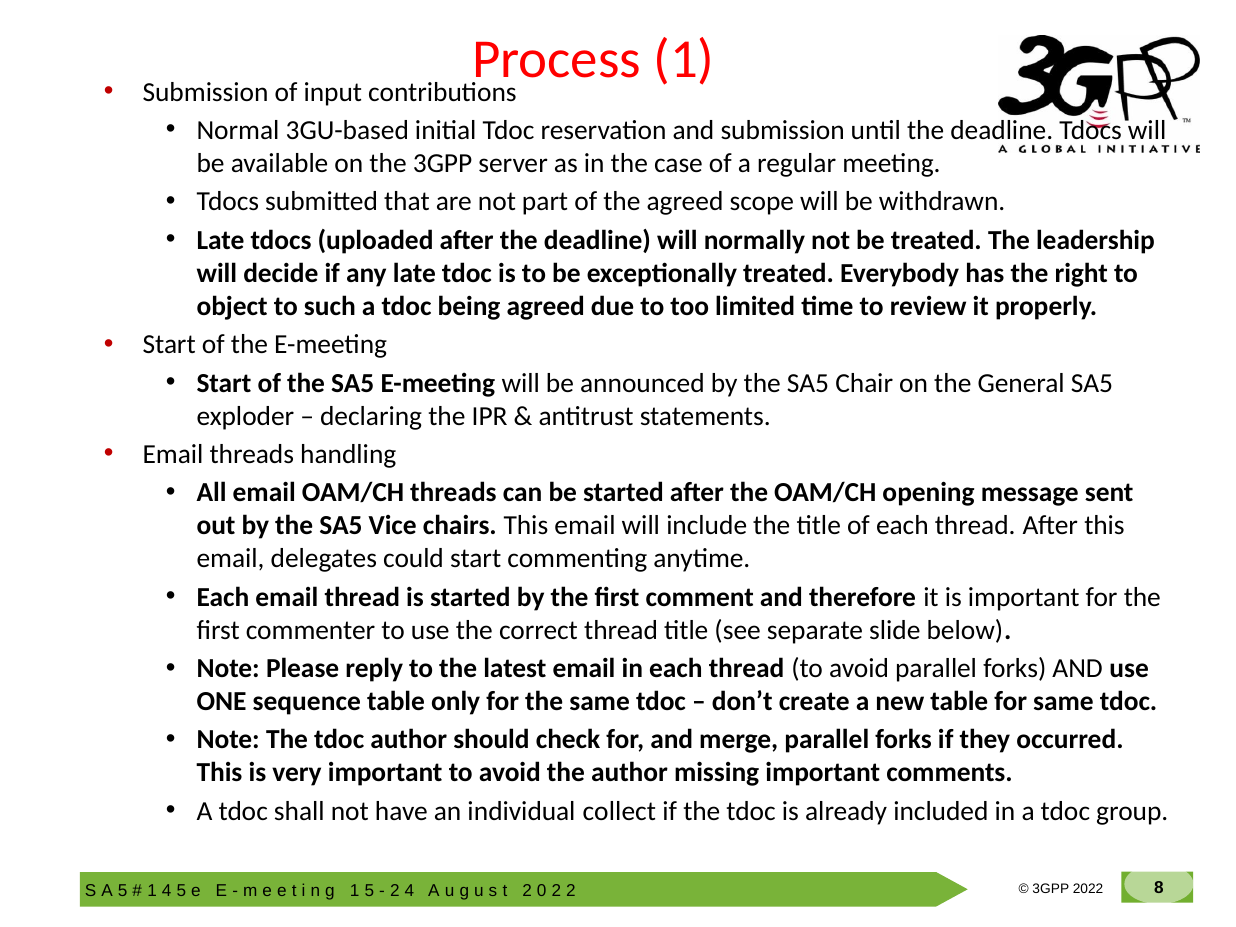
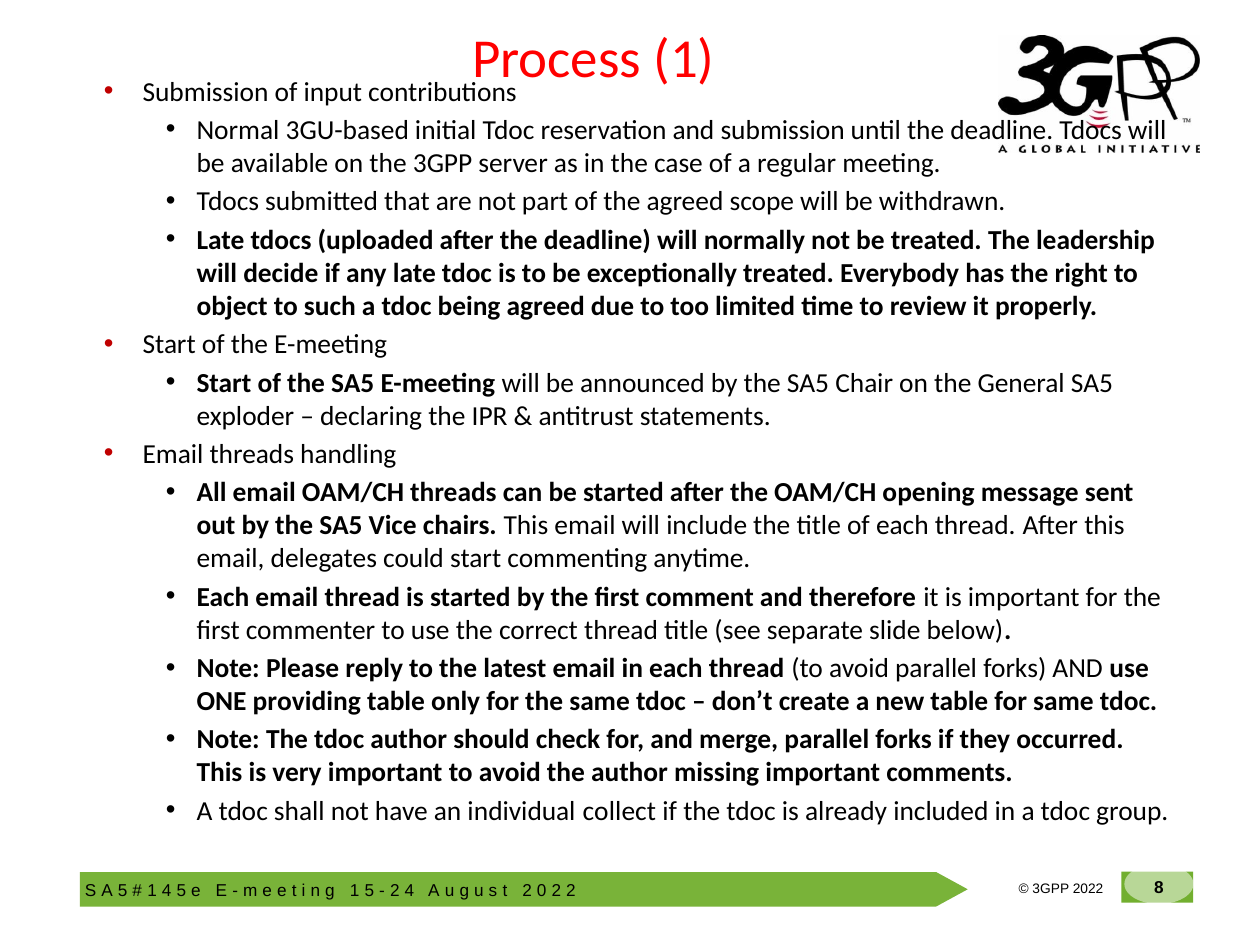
sequence: sequence -> providing (307, 701)
